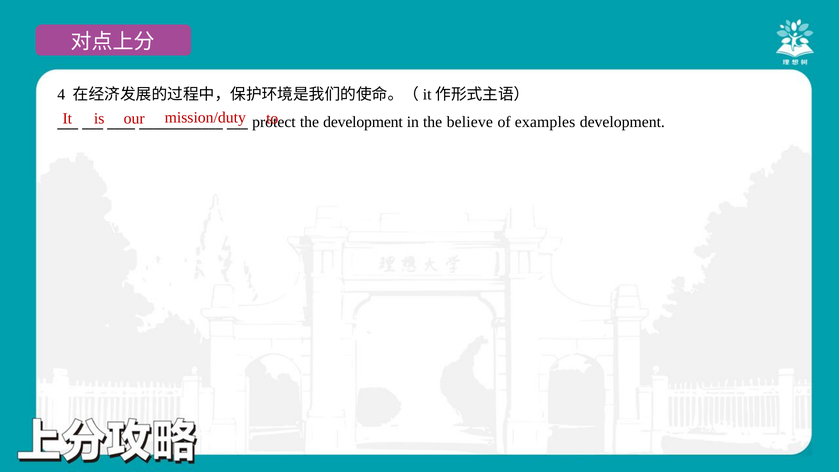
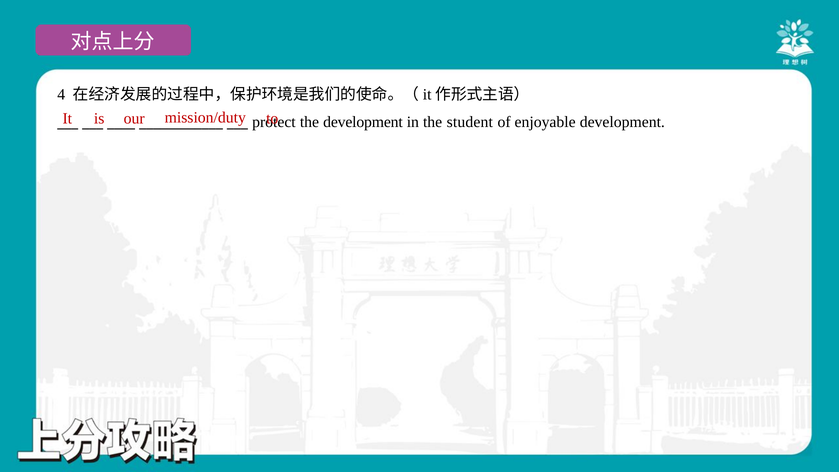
believe: believe -> student (470, 122)
examples: examples -> enjoyable (545, 122)
